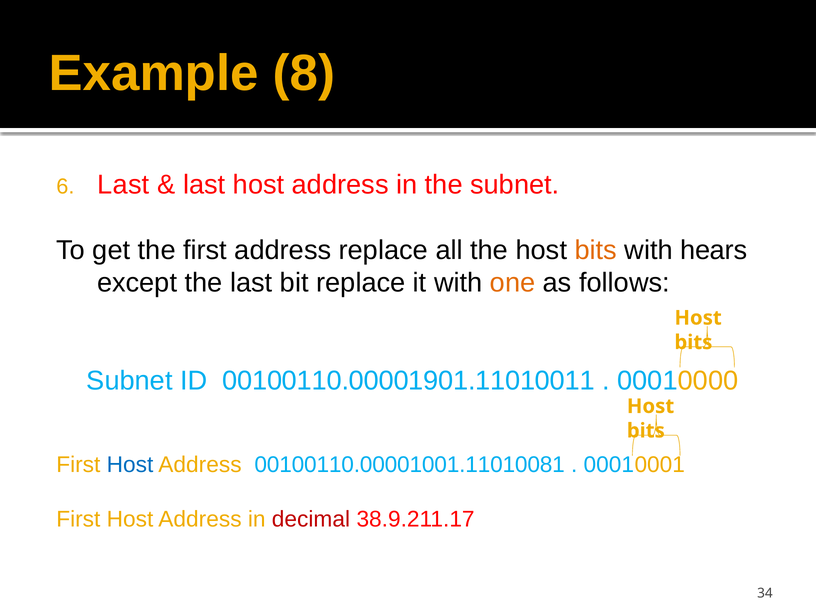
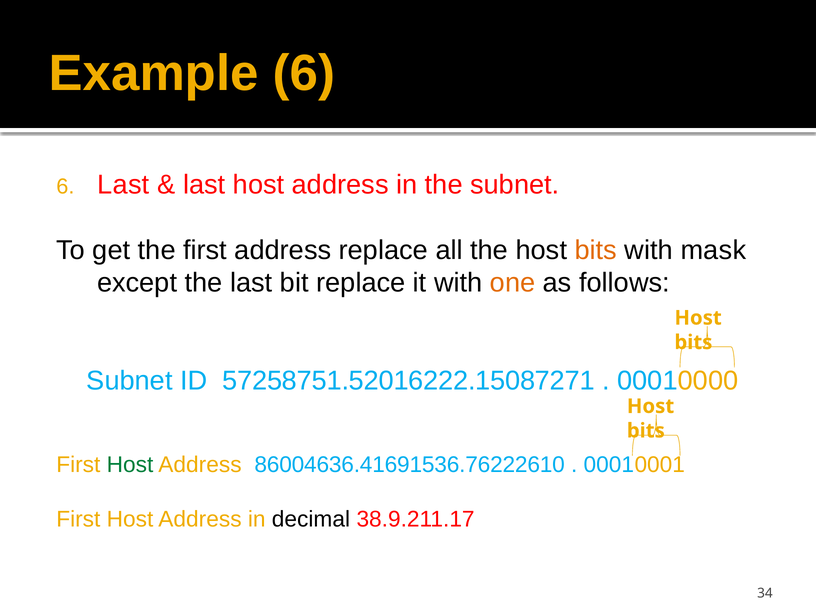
Example 8: 8 -> 6 (304, 73)
hears: hears -> mask (713, 250)
00100110.00001901.11010011: 00100110.00001901.11010011 -> 57258751.52016222.15087271 (409, 381)
Host colour: blue -> green (130, 465)
00100110.00001001.11010081: 00100110.00001001.11010081 -> 86004636.41691536.76222610 (410, 465)
decimal colour: red -> black (311, 519)
